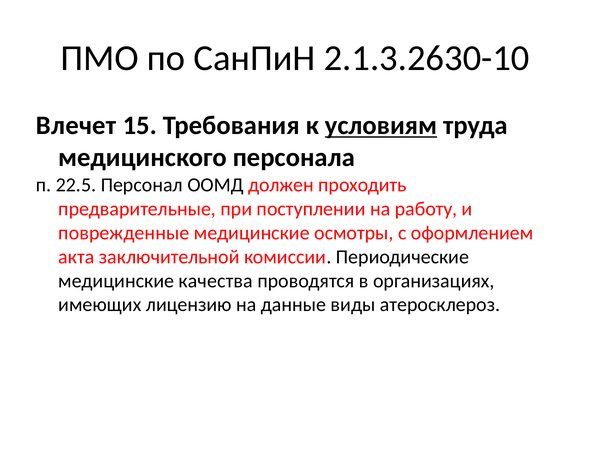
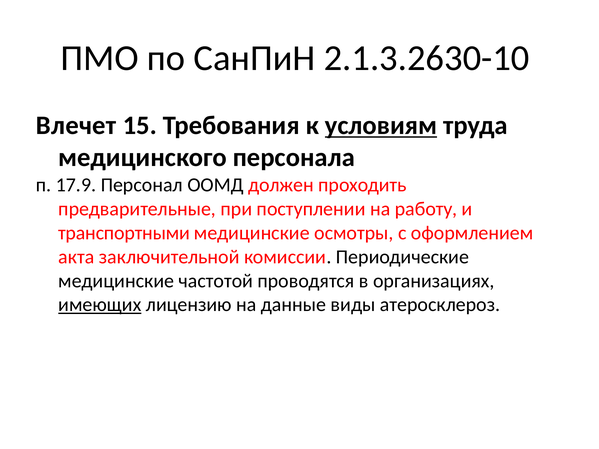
22.5: 22.5 -> 17.9 (76, 185)
поврежденные: поврежденные -> транспортными (124, 233)
качества: качества -> частотой (216, 281)
имеющих underline: none -> present (100, 305)
